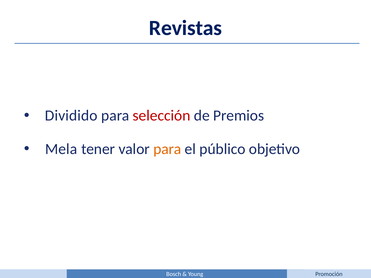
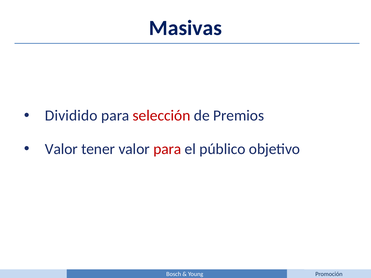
Revistas: Revistas -> Masivas (185, 28)
Mela: Mela -> Valor (61, 149)
para colour: orange -> red (167, 149)
